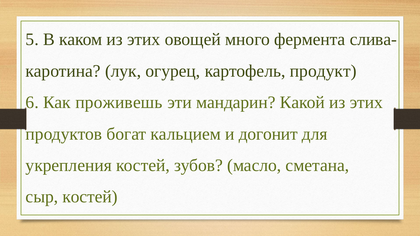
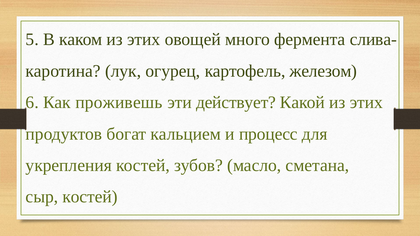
продукт: продукт -> железом (323, 71)
мандарин: мандарин -> действует (236, 103)
догонит: догонит -> процесс (268, 134)
